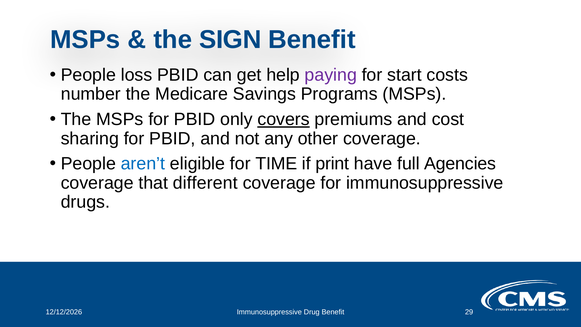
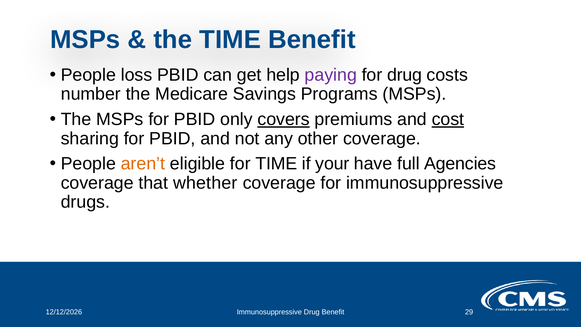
the SIGN: SIGN -> TIME (230, 40)
for start: start -> drug (405, 75)
cost underline: none -> present (448, 119)
aren’t colour: blue -> orange (143, 164)
print: print -> your (332, 164)
different: different -> whether (205, 183)
